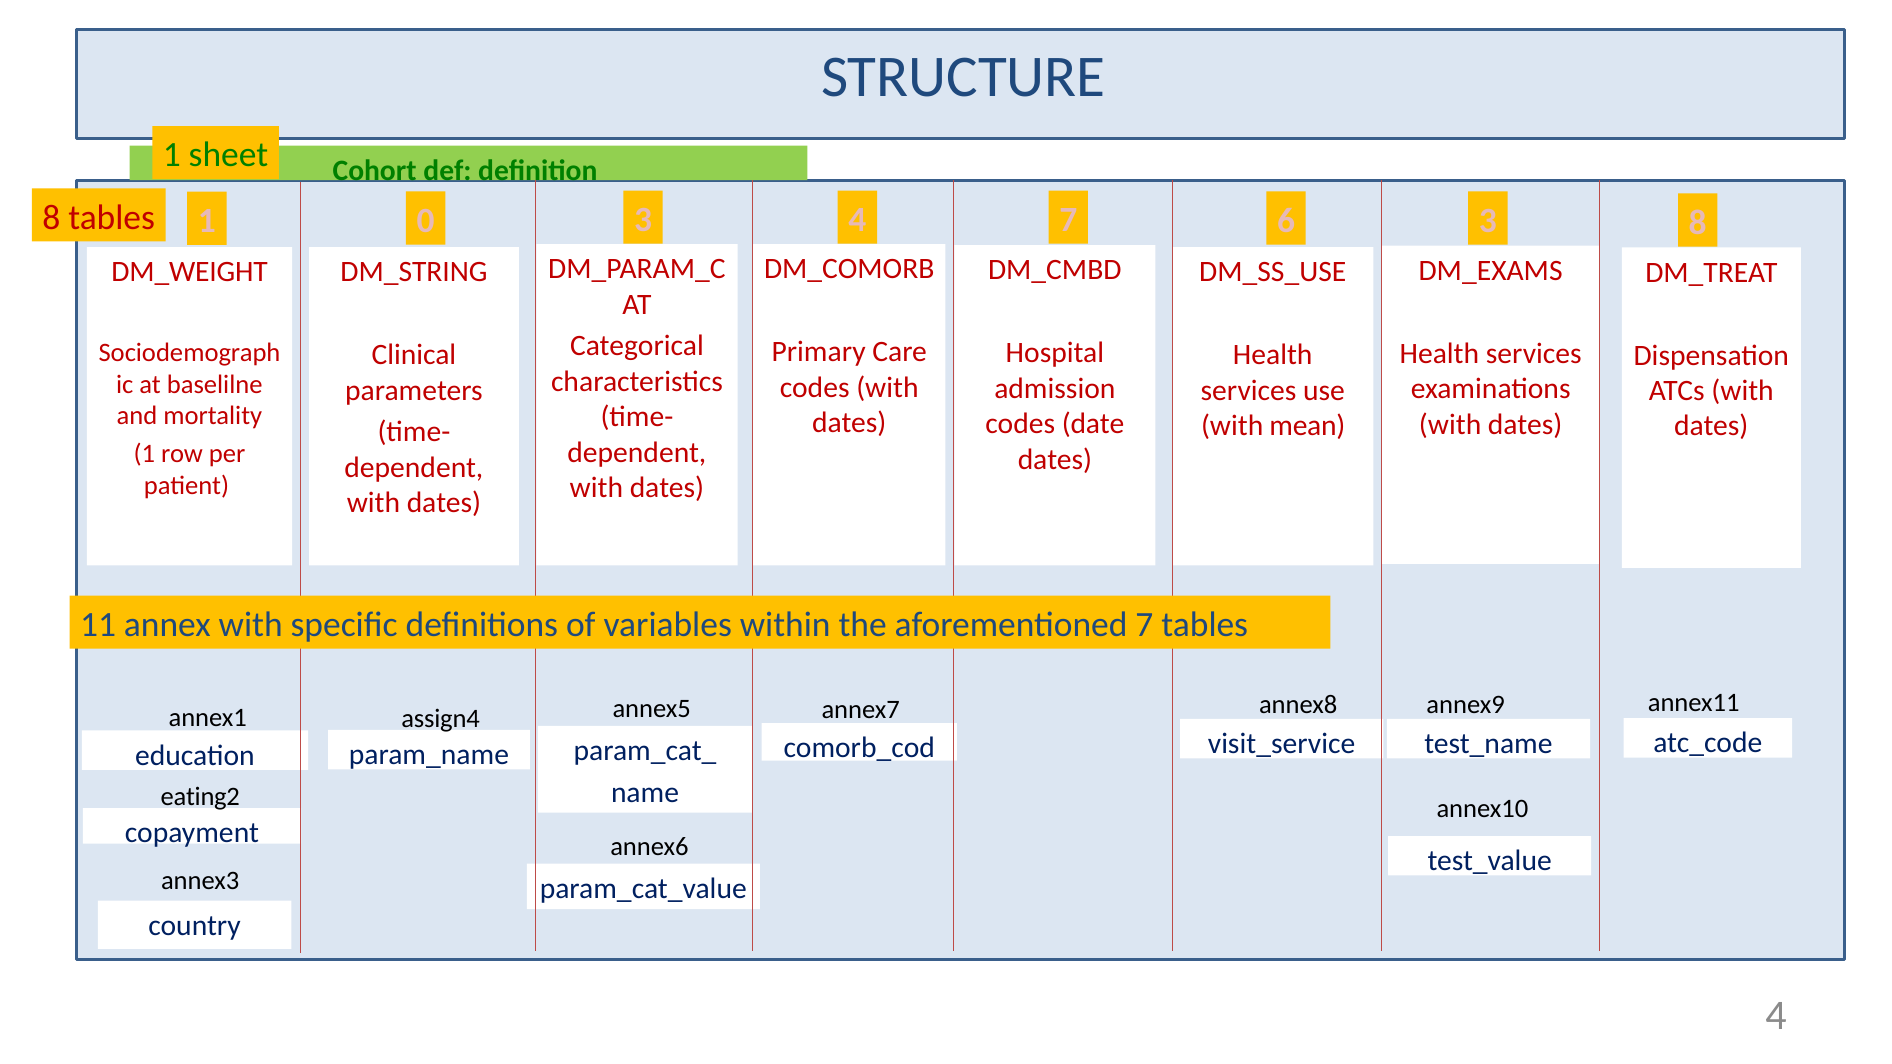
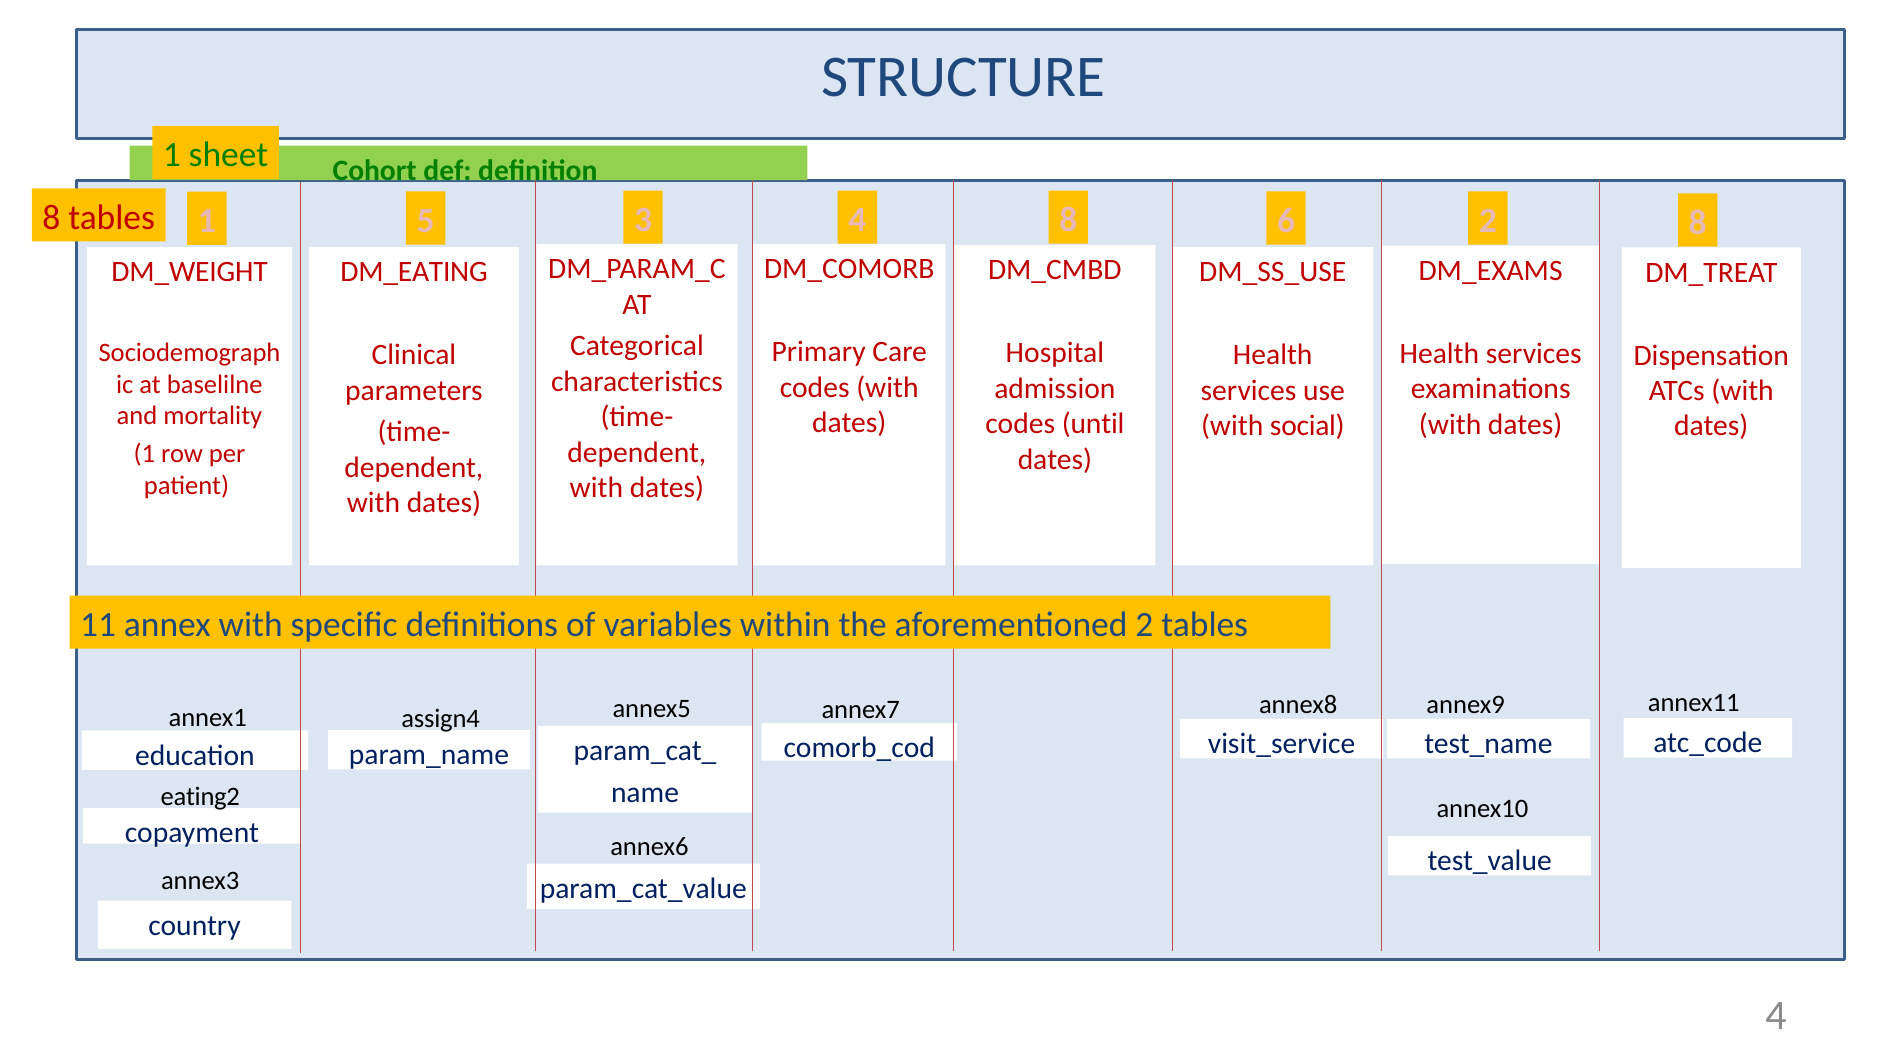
0: 0 -> 5 (426, 221)
4 7: 7 -> 8 (1068, 220)
6 3: 3 -> 2 (1488, 221)
DM_STRING: DM_STRING -> DM_EATING (414, 272)
date: date -> until (1093, 424)
mean: mean -> social (1307, 426)
aforementioned 7: 7 -> 2 (1144, 625)
